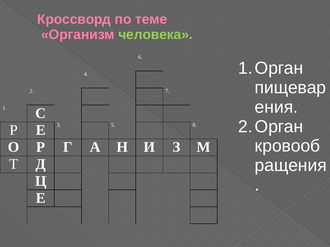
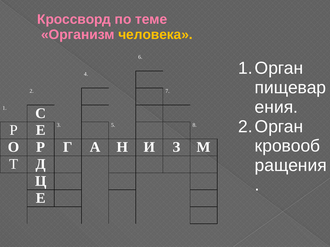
человека colour: light green -> yellow (156, 35)
